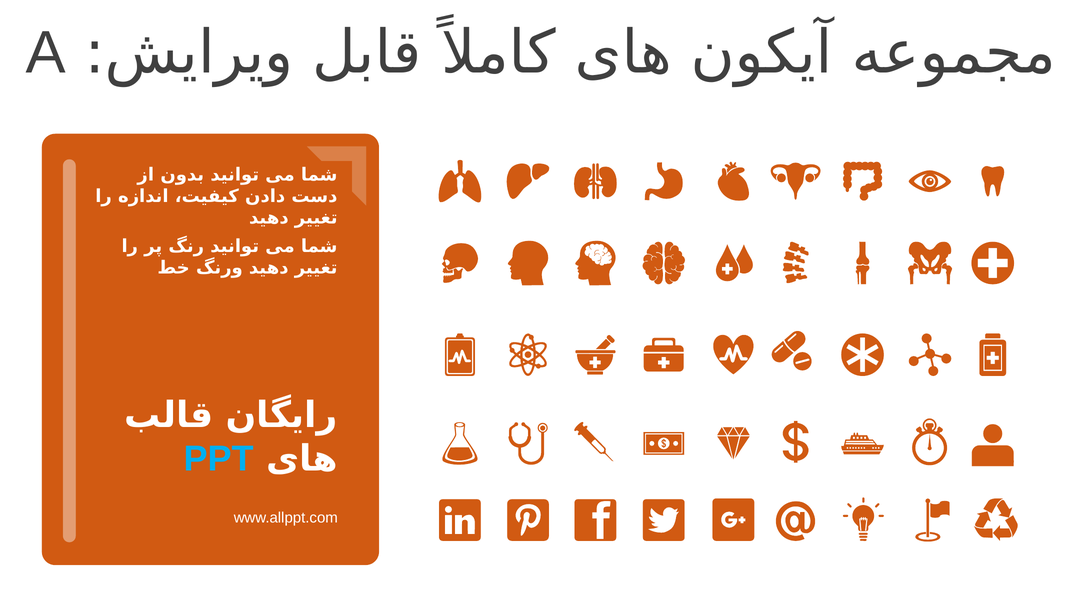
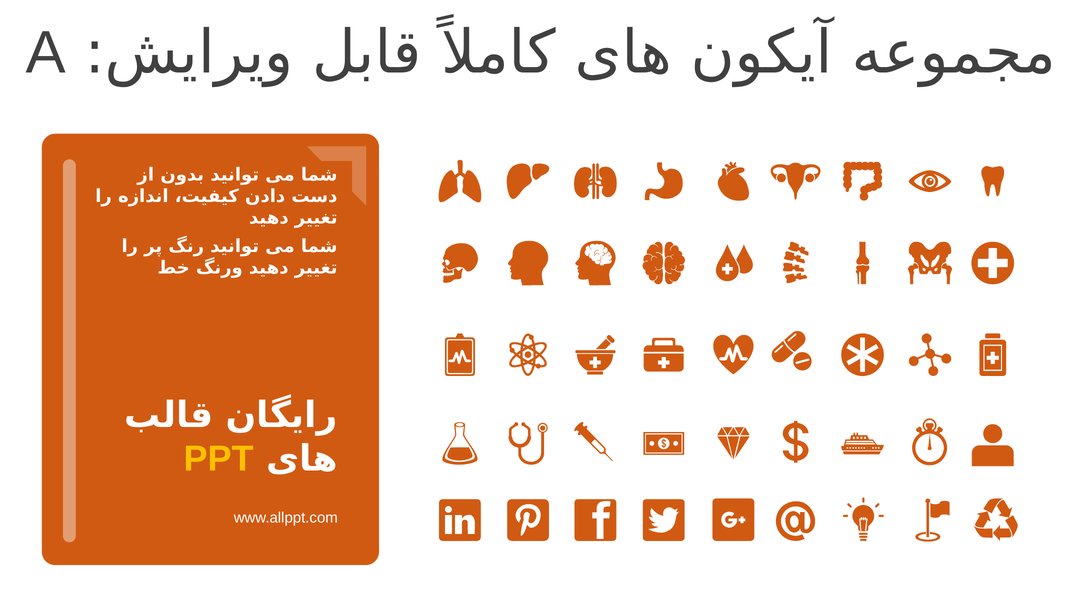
PPT colour: light blue -> yellow (219, 459)
